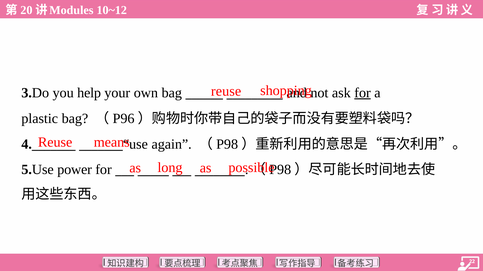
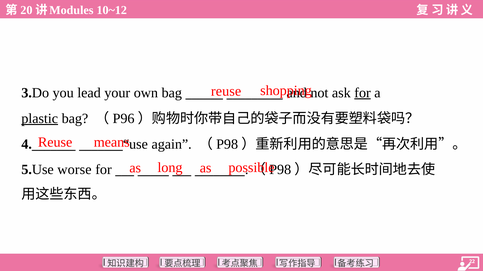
help: help -> lead (89, 93)
plastic underline: none -> present (40, 119)
power: power -> worse (74, 170)
